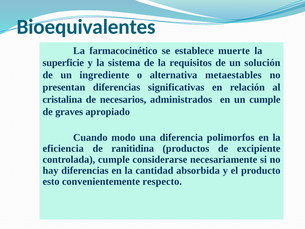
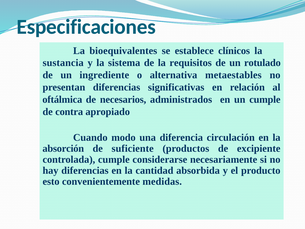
Bioequivalentes: Bioequivalentes -> Especificaciones (86, 27)
farmacocinético: farmacocinético -> bioequivalentes (123, 51)
muerte: muerte -> clínicos (234, 51)
superficie: superficie -> sustancia (63, 63)
solución: solución -> rotulado (262, 63)
cristalina: cristalina -> oftálmica (62, 99)
graves: graves -> contra (69, 112)
polimorfos: polimorfos -> circulación (231, 137)
eficiencia: eficiencia -> absorción (63, 148)
ranitidina: ranitidina -> suficiente (133, 148)
respecto: respecto -> medidas (162, 181)
